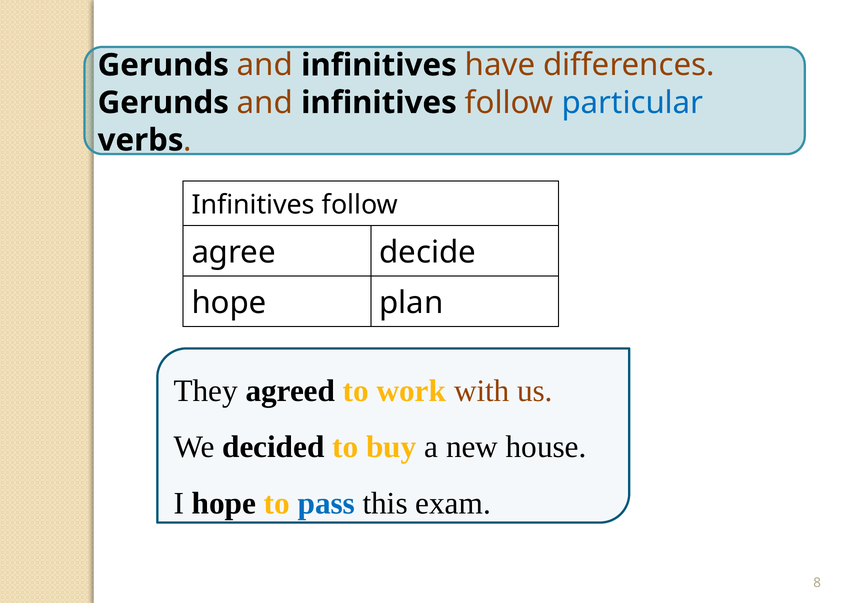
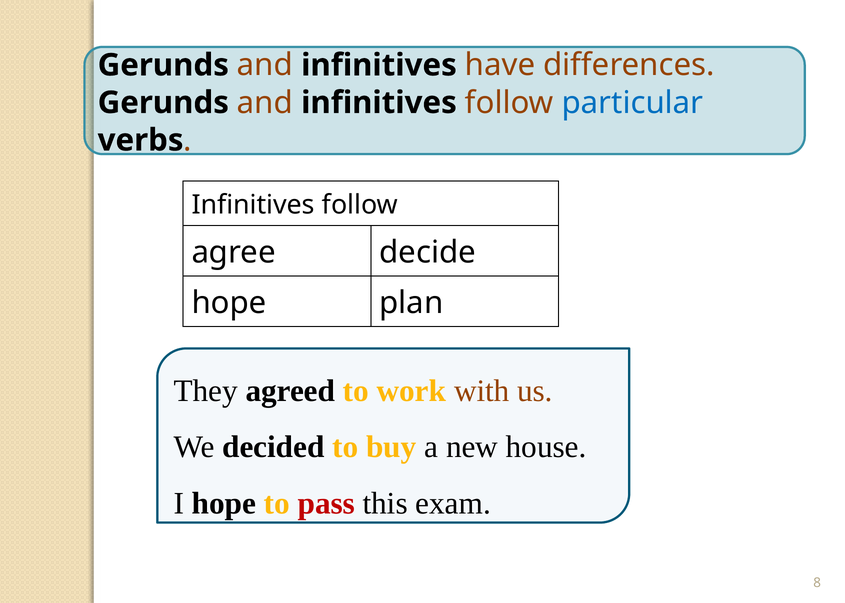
pass colour: blue -> red (326, 504)
